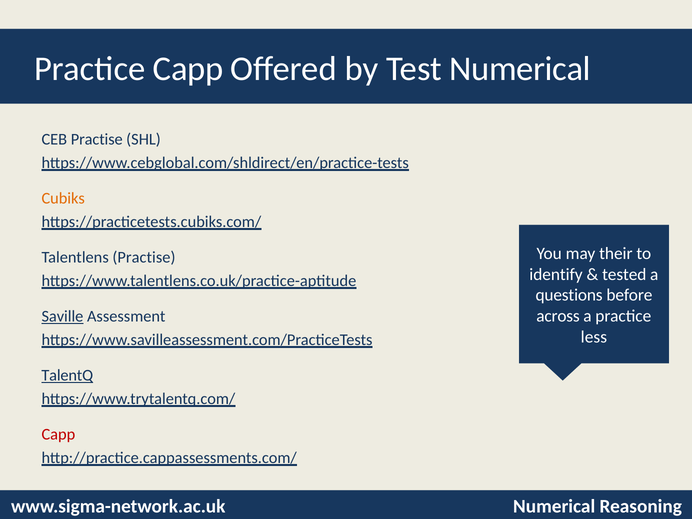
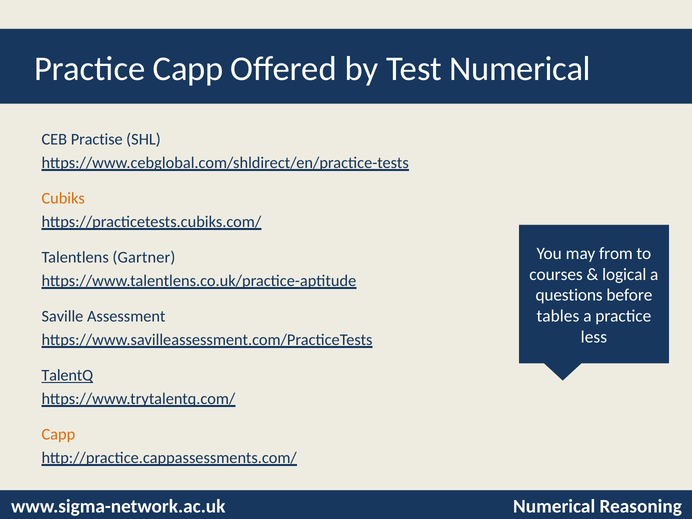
their: their -> from (616, 254)
Talentlens Practise: Practise -> Gartner (144, 257)
identify: identify -> courses (556, 275)
tested: tested -> logical (624, 275)
across: across -> tables (558, 316)
Saville underline: present -> none (62, 316)
Capp colour: red -> orange (58, 434)
